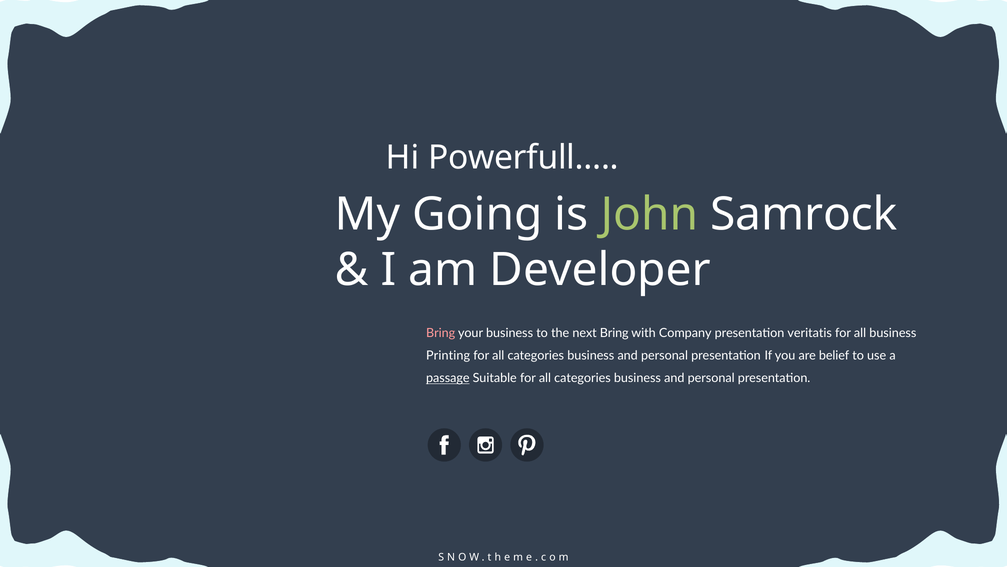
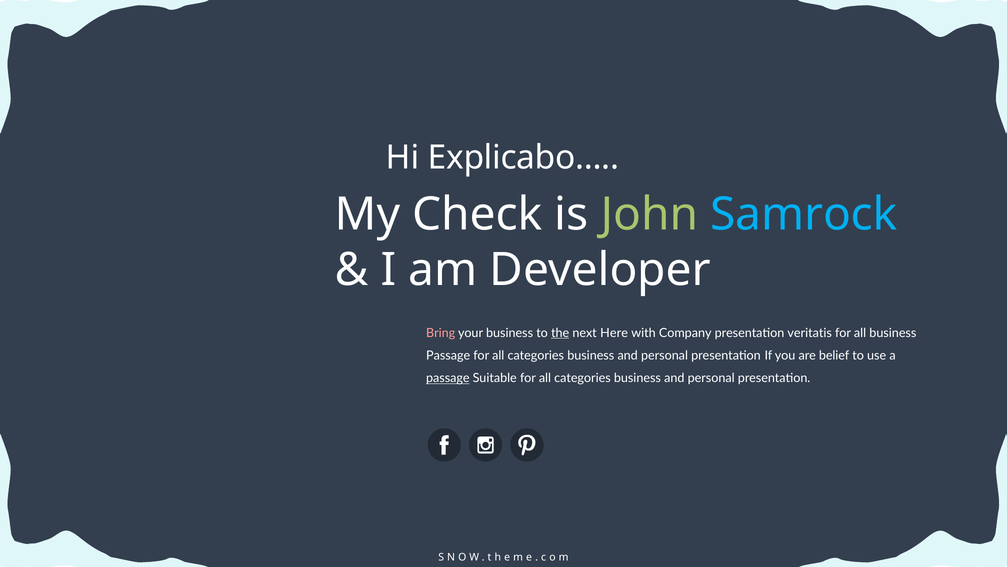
Powerfull…: Powerfull… -> Explicabo… (523, 158)
Going: Going -> Check (477, 214)
Samrock colour: white -> light blue (804, 214)
the underline: none -> present (560, 333)
next Bring: Bring -> Here (614, 333)
Printing: Printing -> Passage (448, 355)
